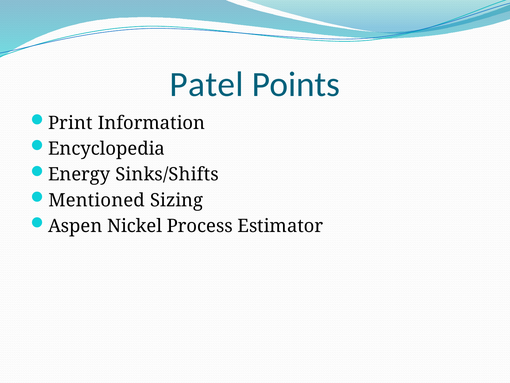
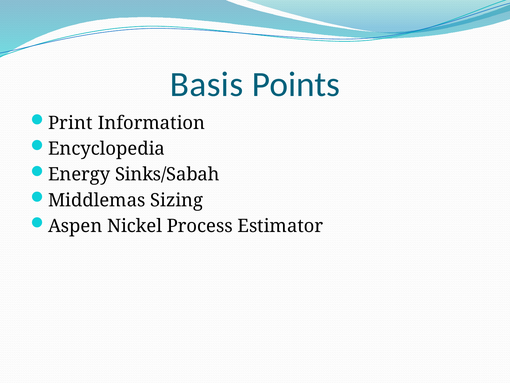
Patel: Patel -> Basis (207, 84)
Sinks/Shifts: Sinks/Shifts -> Sinks/Sabah (167, 174)
Mentioned: Mentioned -> Middlemas (97, 200)
